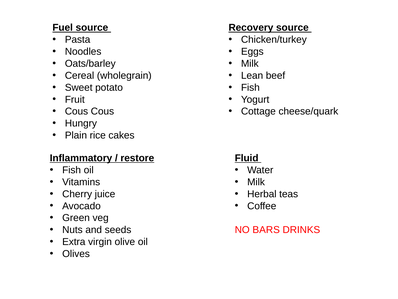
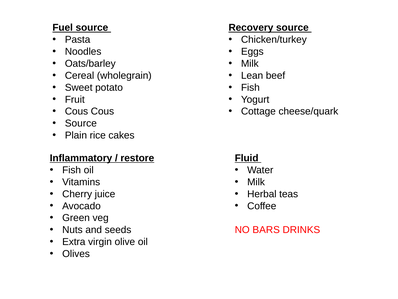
Hungry: Hungry -> Source (81, 123)
